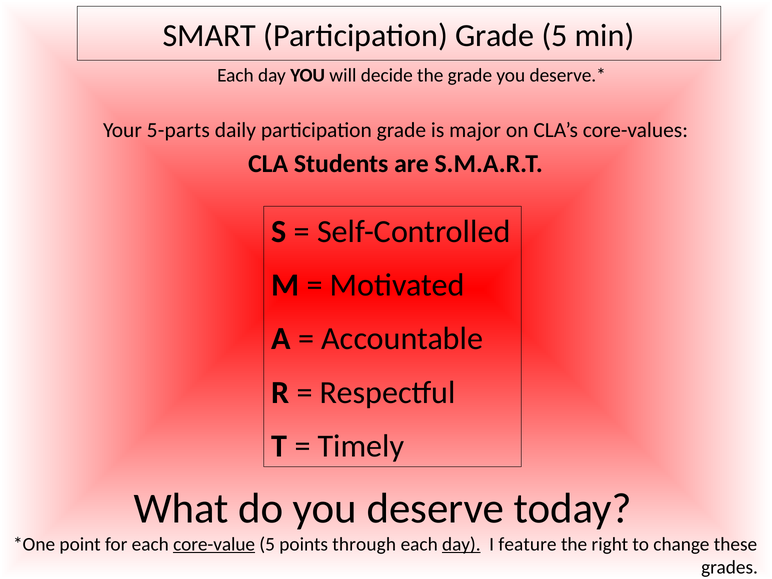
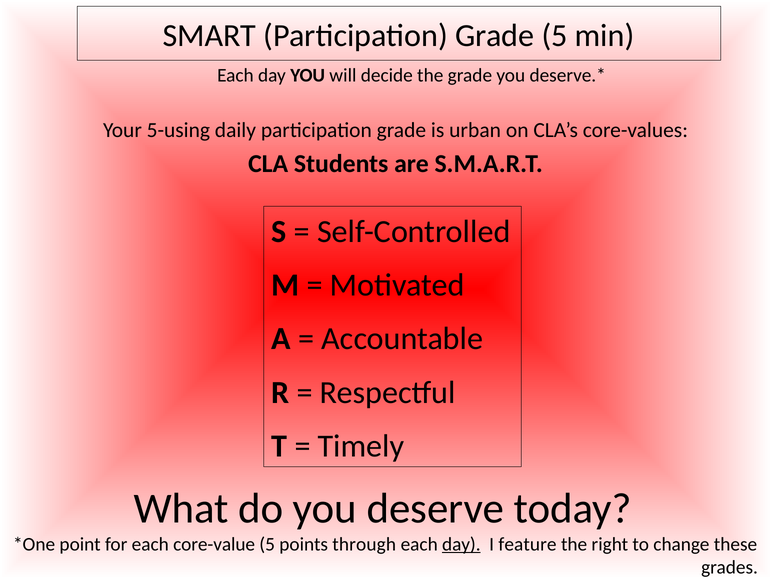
5-parts: 5-parts -> 5-using (178, 130)
major: major -> urban (475, 130)
core-value underline: present -> none (214, 544)
